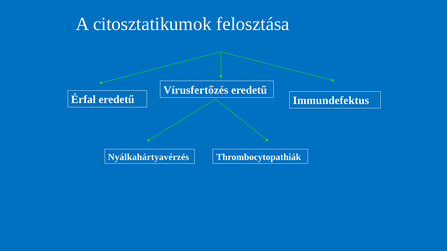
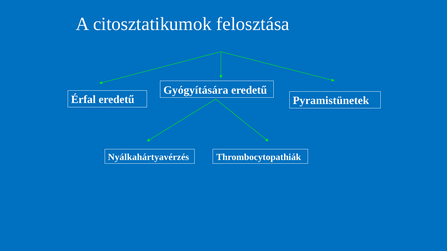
Vírusfertőzés: Vírusfertőzés -> Gyógyítására (196, 90)
Immundefektus: Immundefektus -> Pyramistünetek (331, 101)
